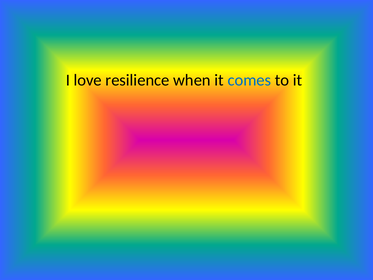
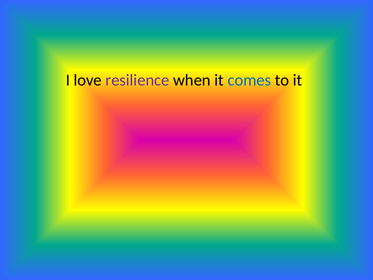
resilience colour: black -> purple (137, 80)
